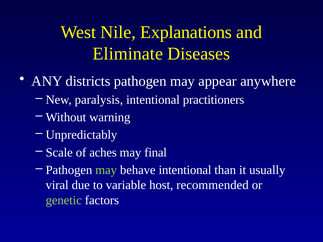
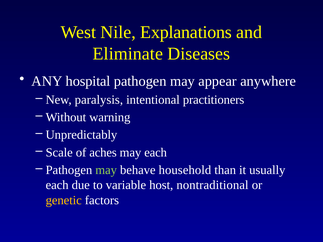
districts: districts -> hospital (88, 81)
may final: final -> each (156, 153)
behave intentional: intentional -> household (185, 170)
viral: viral -> each (57, 185)
recommended: recommended -> nontraditional (212, 185)
genetic colour: light green -> yellow (64, 200)
